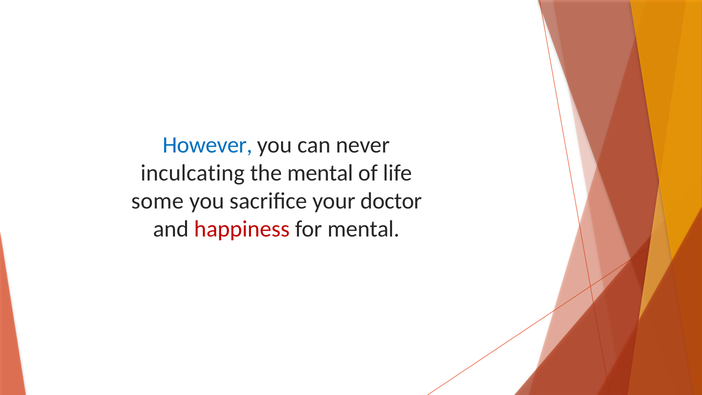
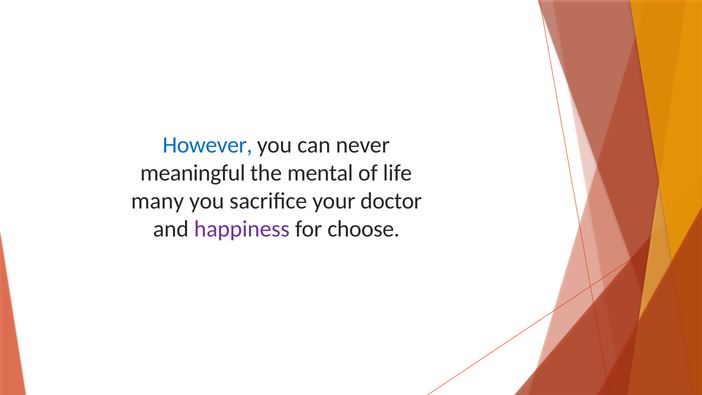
inculcating: inculcating -> meaningful (193, 173)
some: some -> many (158, 201)
happiness colour: red -> purple (242, 229)
for mental: mental -> choose (364, 229)
